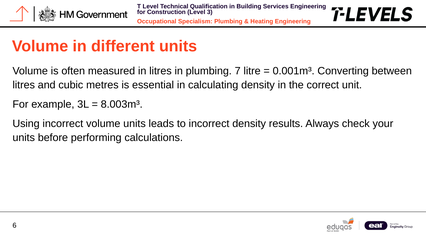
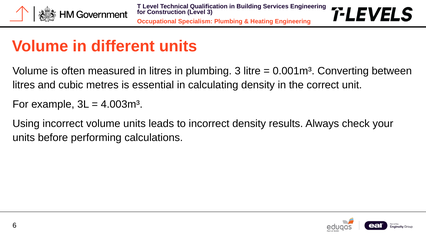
plumbing 7: 7 -> 3 (238, 71)
8.003m³: 8.003m³ -> 4.003m³ (122, 104)
